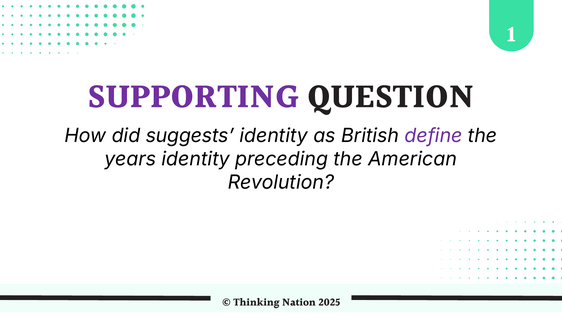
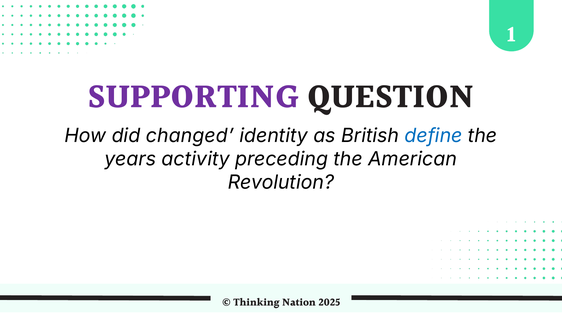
suggests: suggests -> changed (190, 136)
define colour: purple -> blue (433, 136)
years identity: identity -> activity (196, 159)
